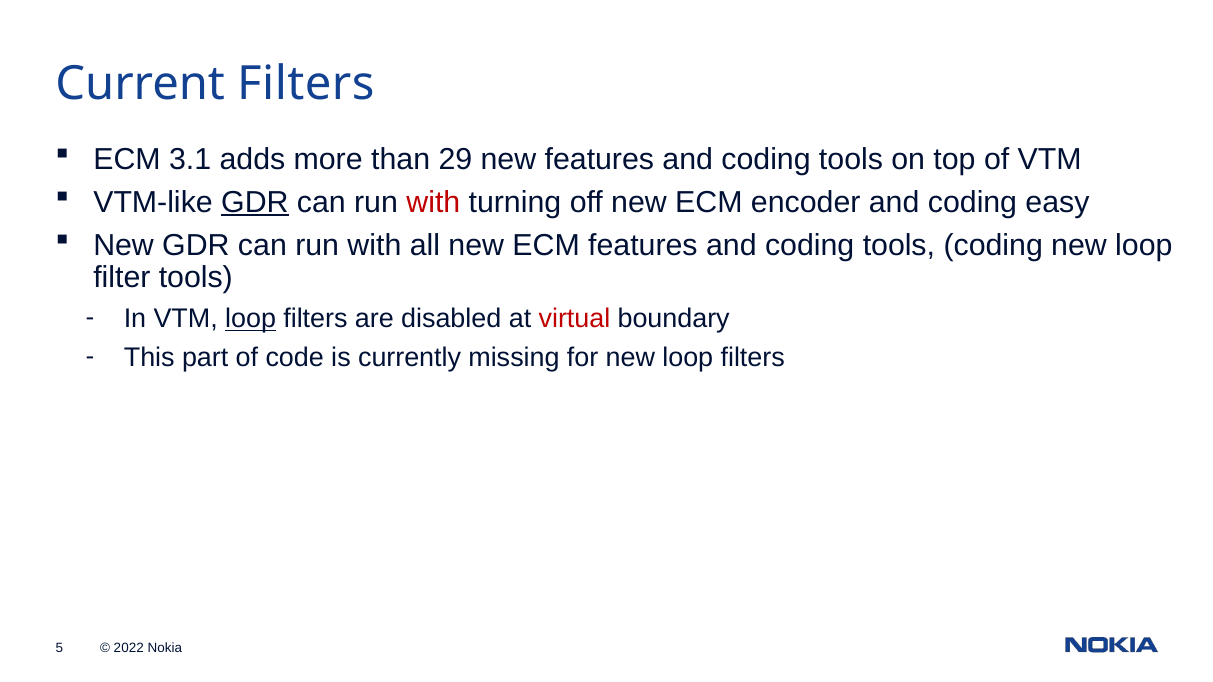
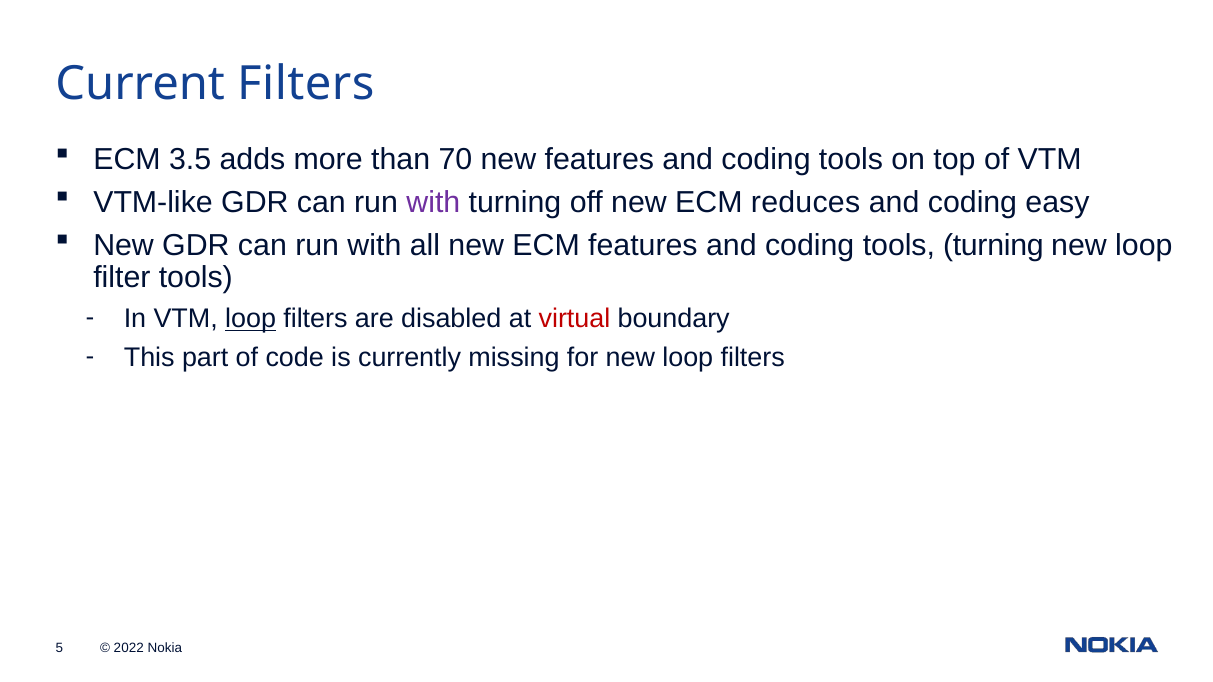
3.1: 3.1 -> 3.5 (190, 159)
29: 29 -> 70 (455, 159)
GDR underline: present -> none (255, 202)
with colour: red -> purple (433, 202)
encoder: encoder -> reduces (806, 202)
tools coding: coding -> turning (993, 245)
